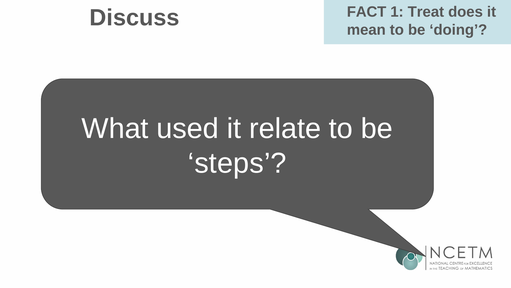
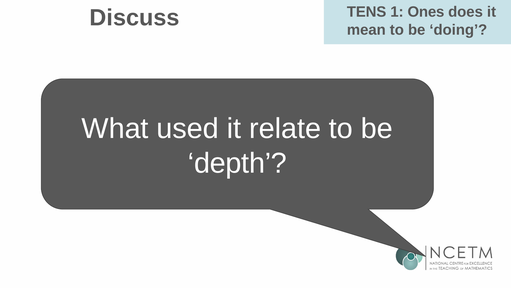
FACT: FACT -> TENS (367, 12)
Treat: Treat -> Ones (426, 12)
steps: steps -> depth (237, 163)
